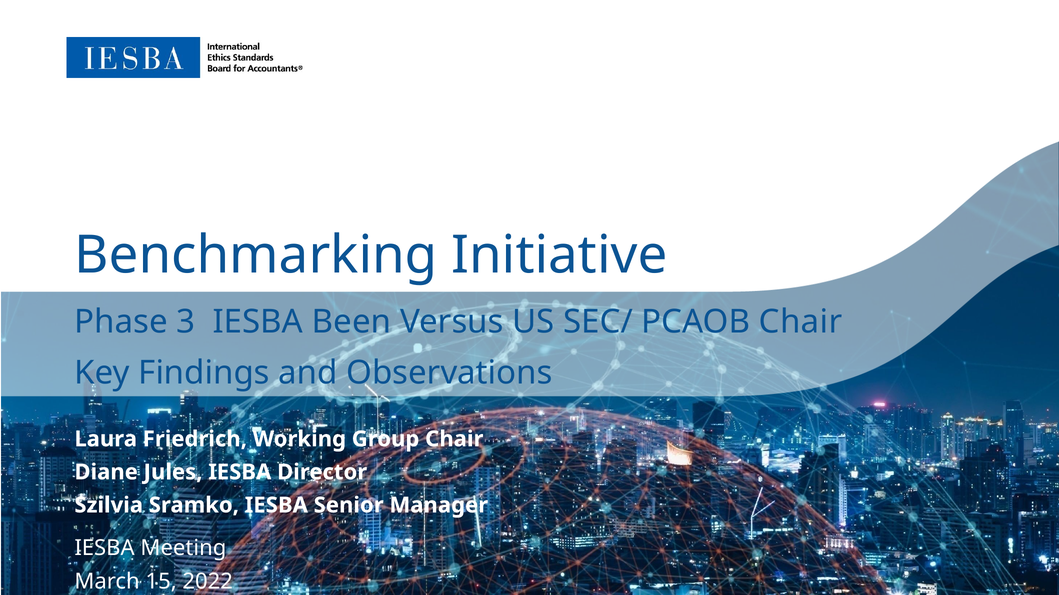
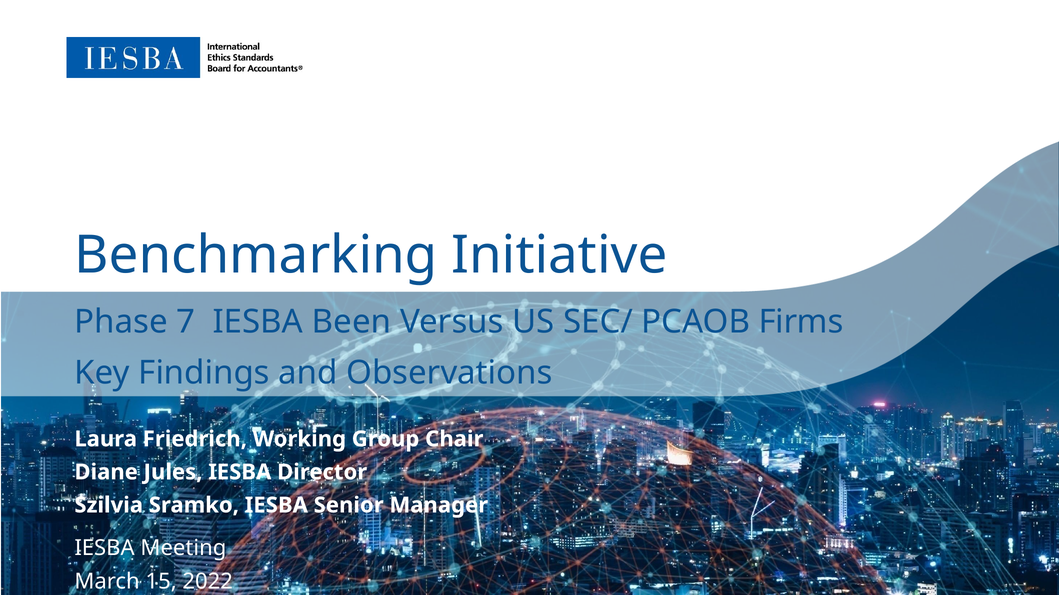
3: 3 -> 7 (186, 322)
PCAOB Chair: Chair -> Firms (801, 322)
